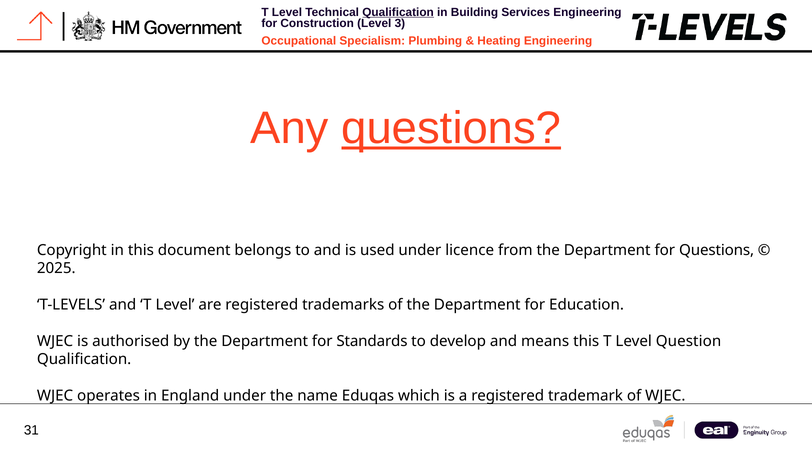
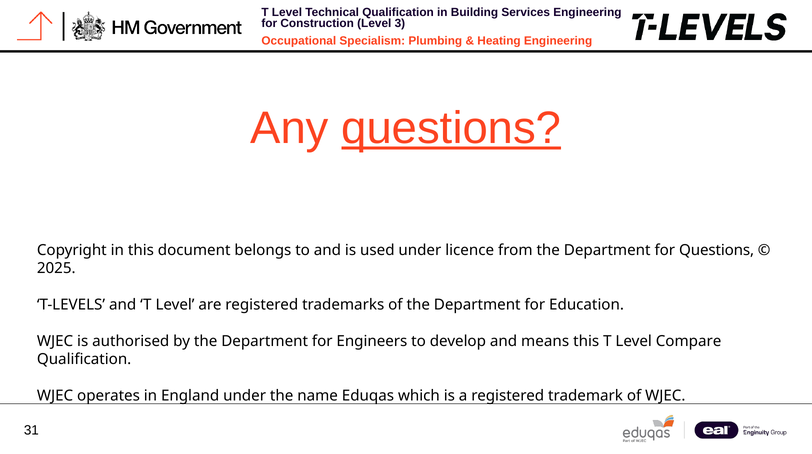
Qualification underline: present -> none (398, 12)
Standards: Standards -> Engineers (372, 341)
Question: Question -> Compare (689, 341)
